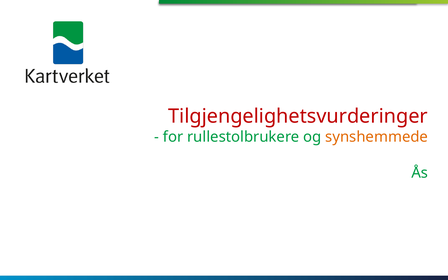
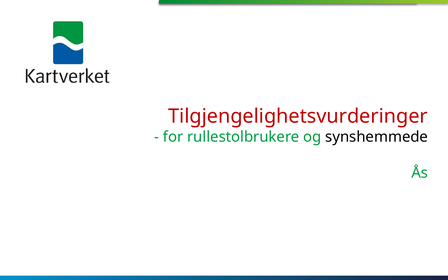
synshemmede colour: orange -> black (377, 137)
